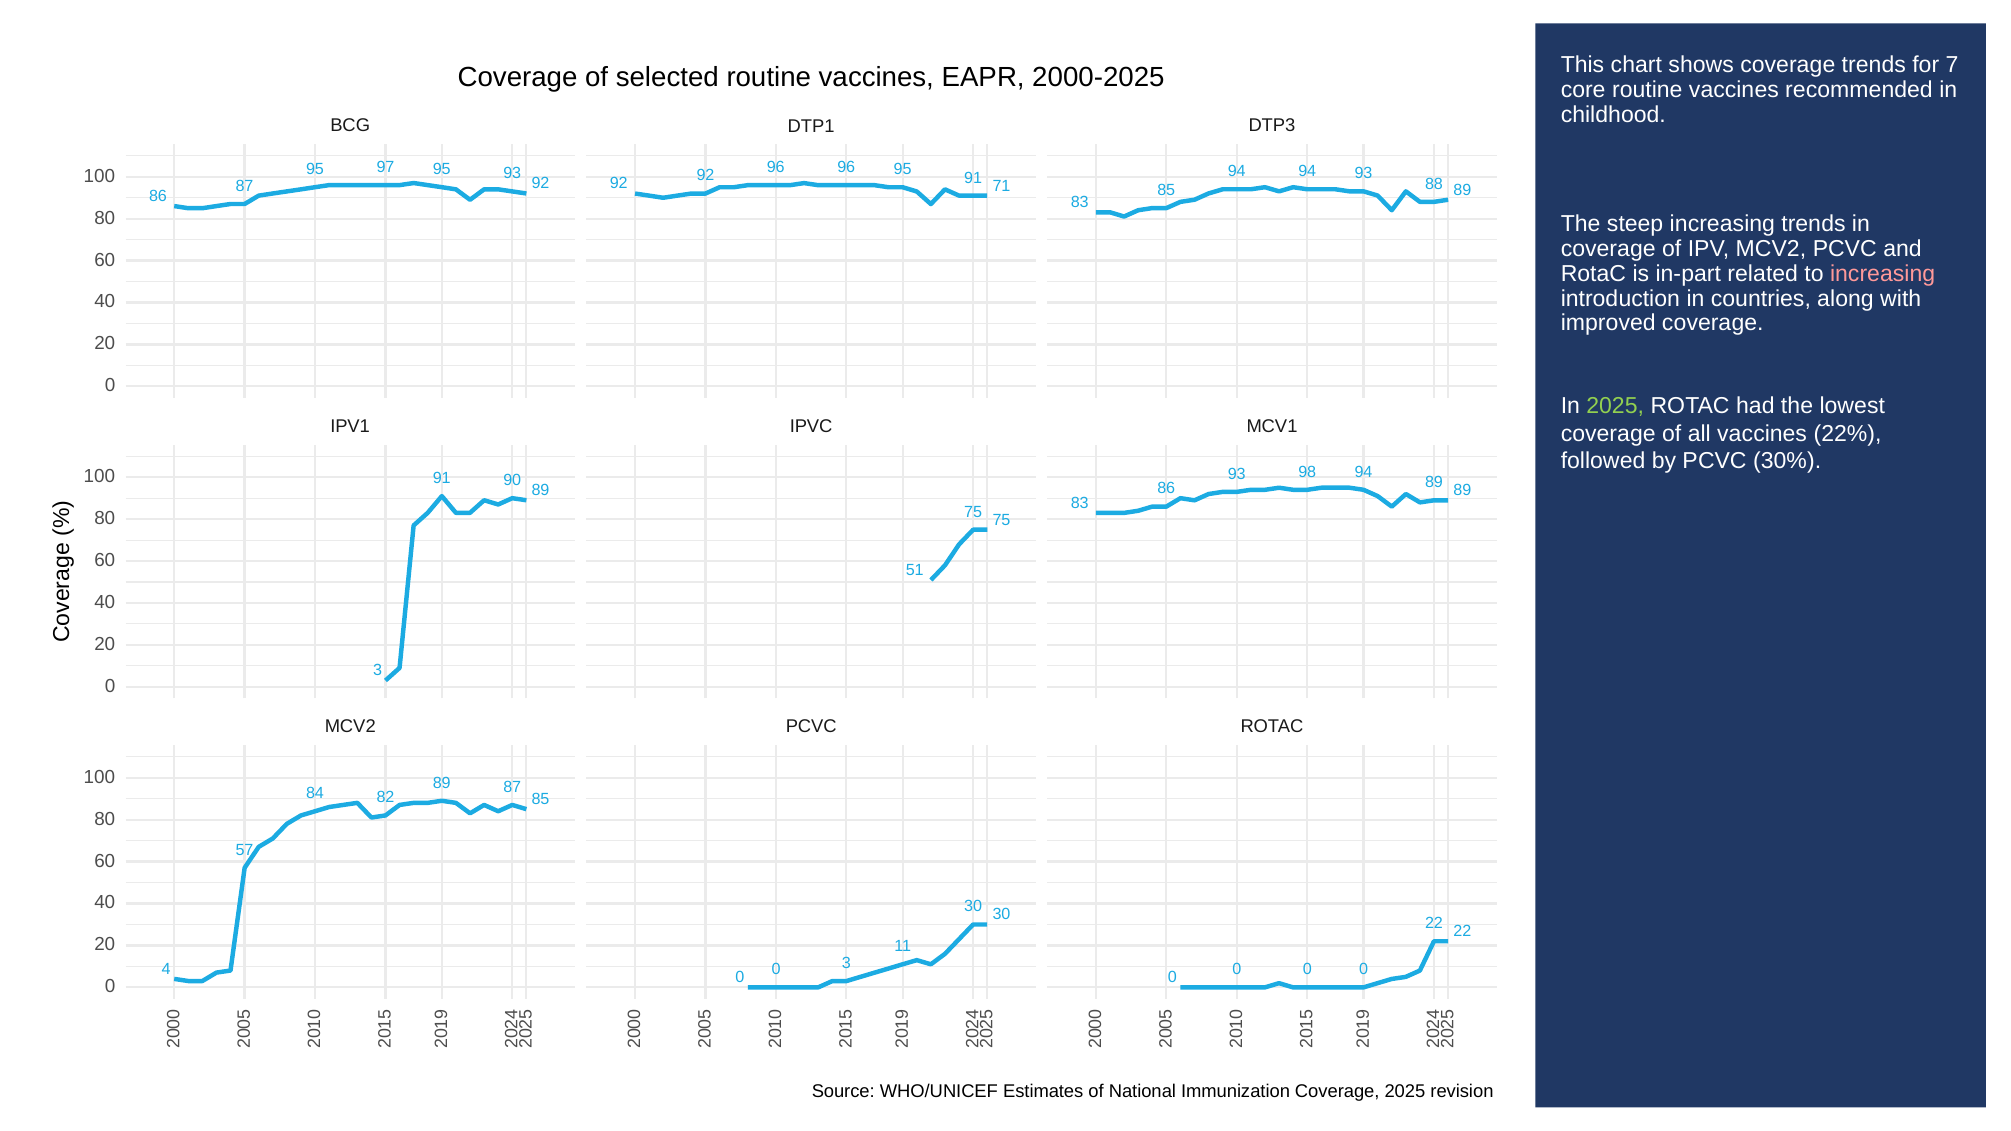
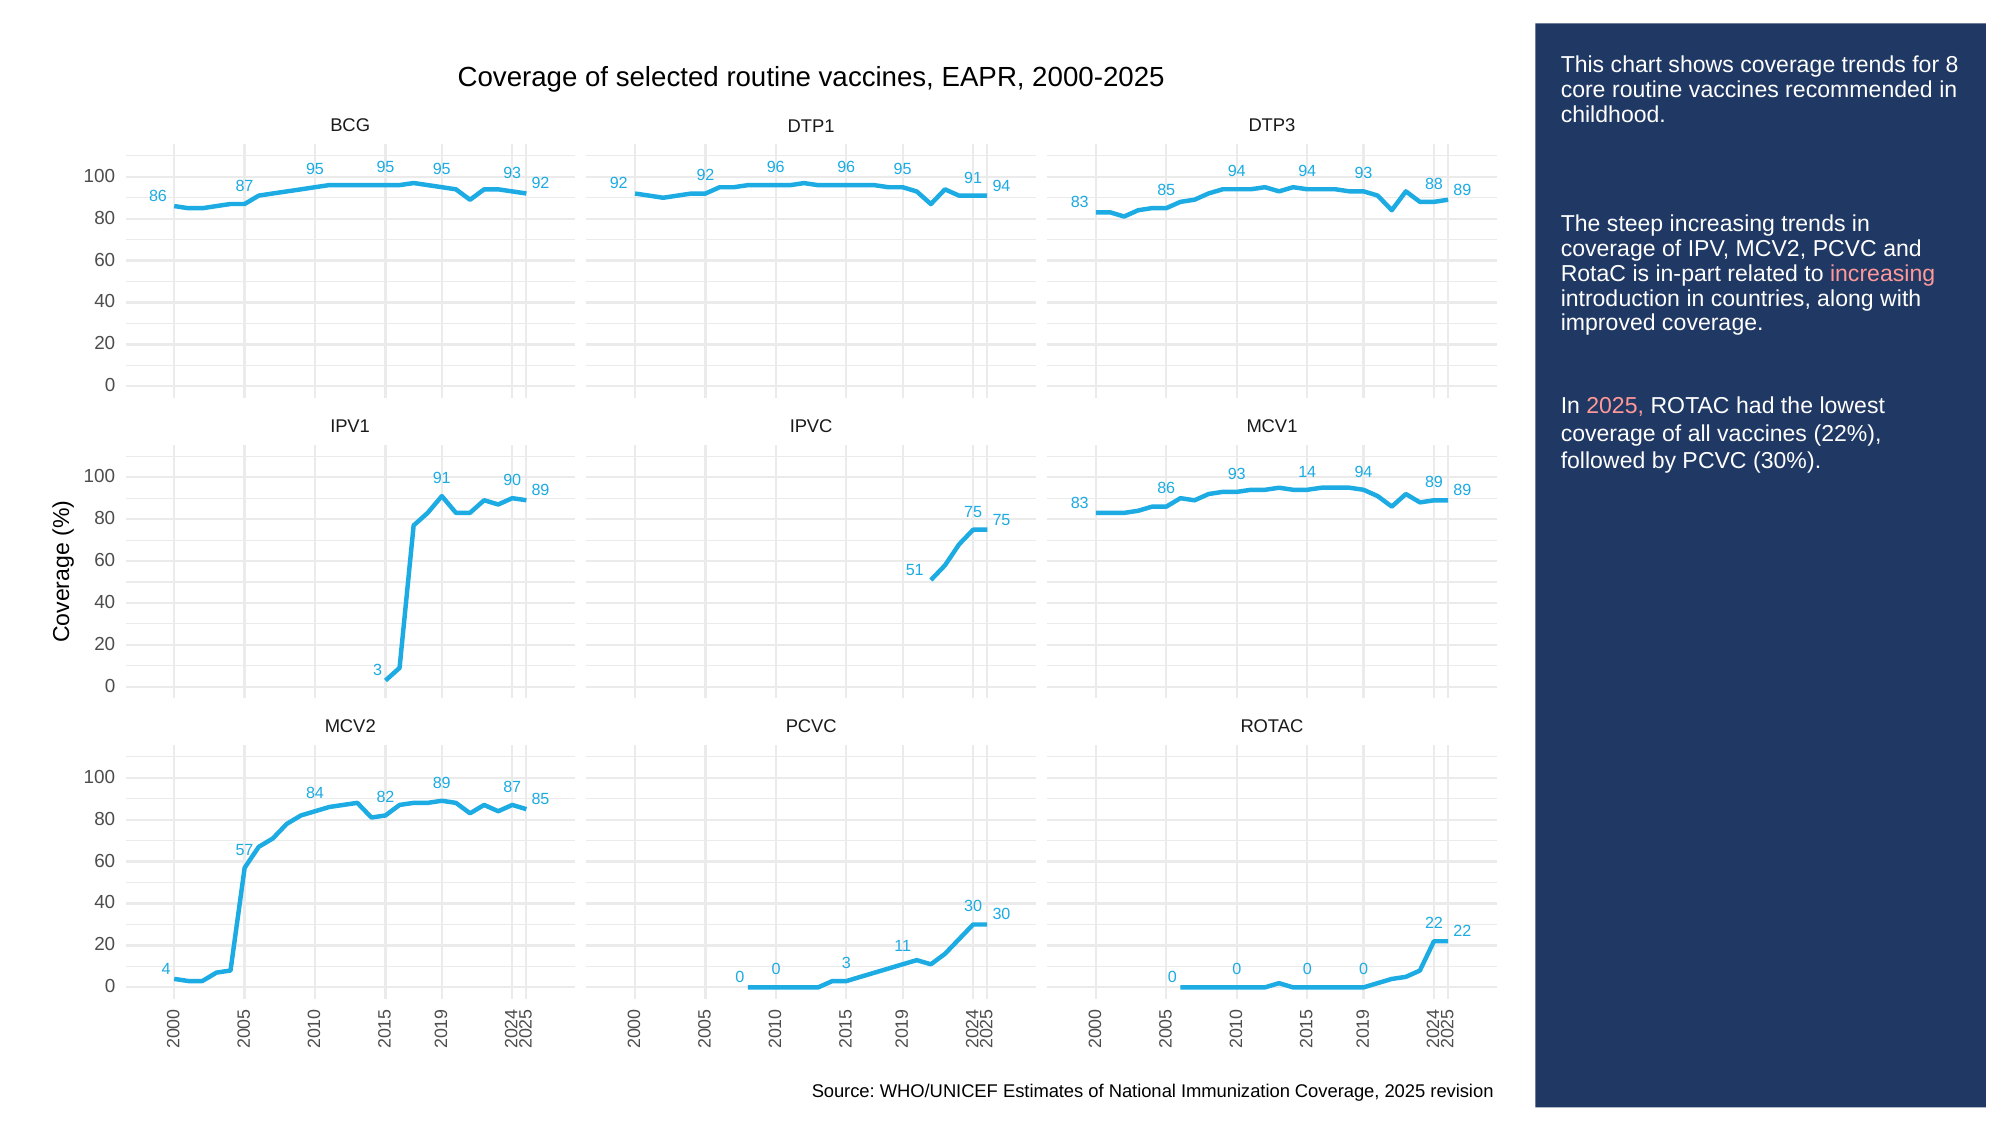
7: 7 -> 8 (1952, 65)
97: 97 -> 95 (385, 167)
92 71: 71 -> 94 (1002, 186)
2025 colour: light green -> pink (1615, 406)
98: 98 -> 14 (1307, 472)
